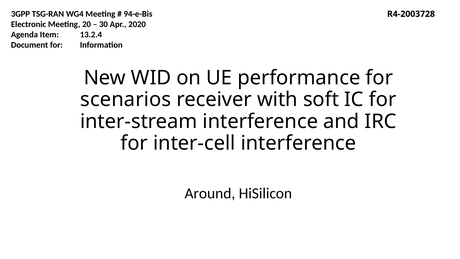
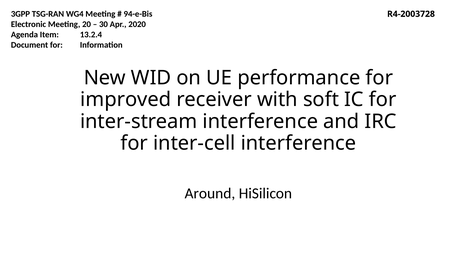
scenarios: scenarios -> improved (126, 100)
